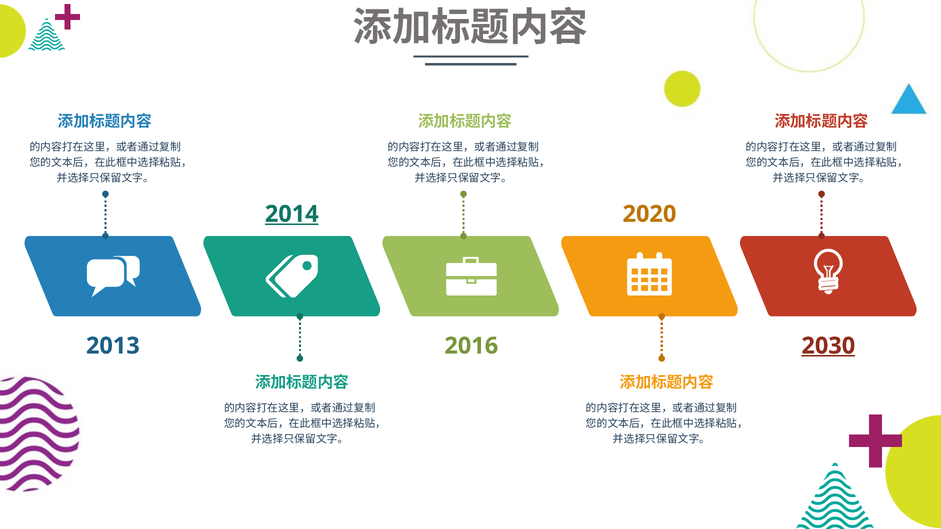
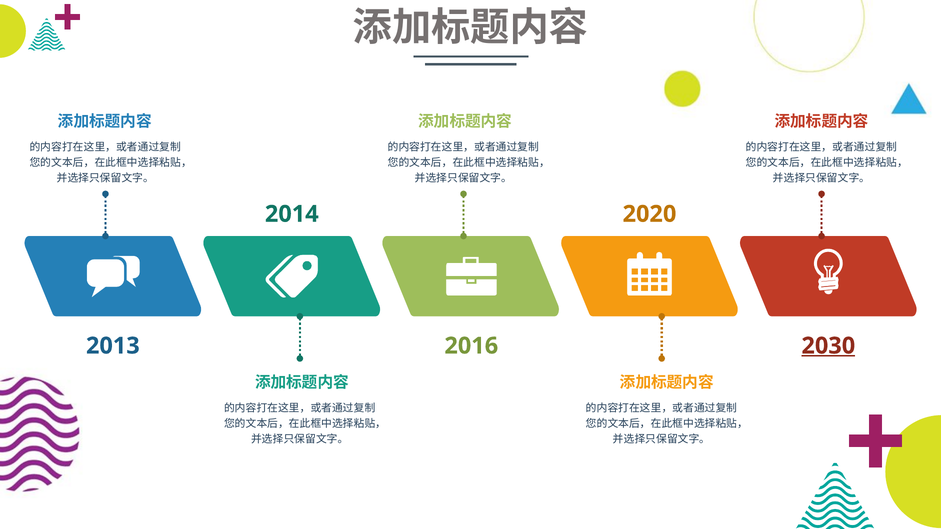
2014 underline: present -> none (292, 214)
